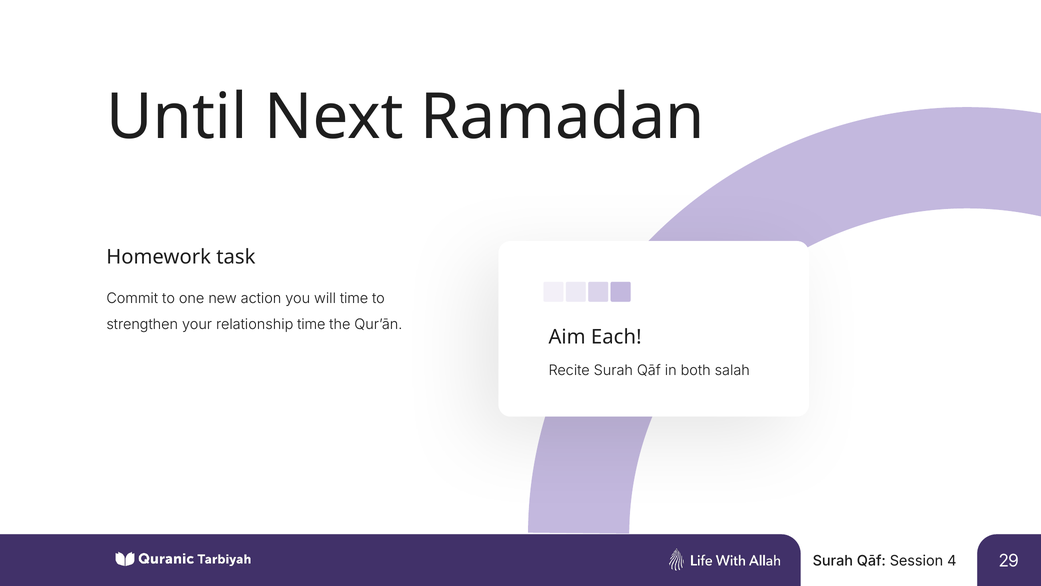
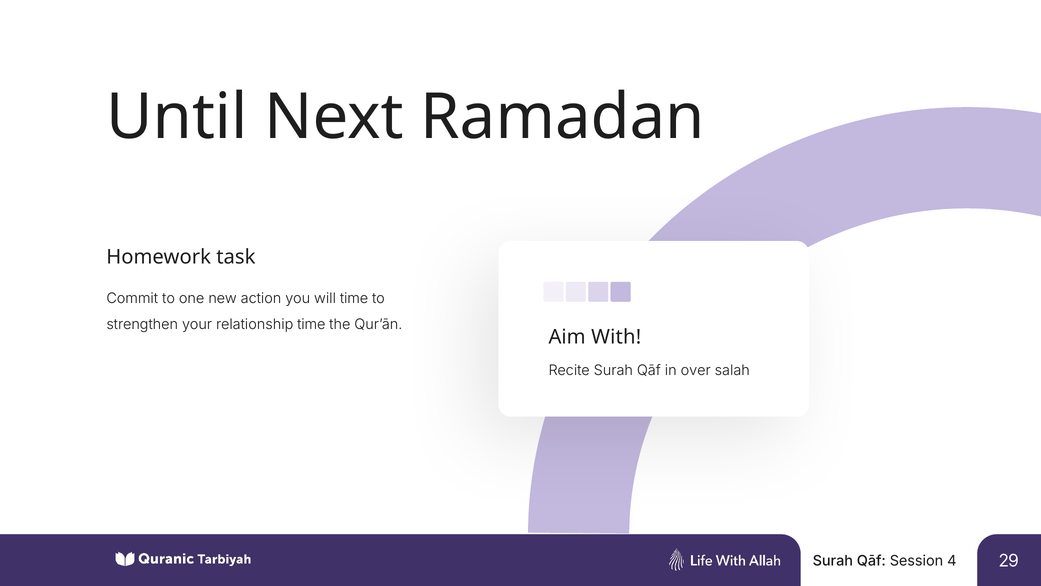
Each: Each -> With (616, 337)
both: both -> over (696, 370)
